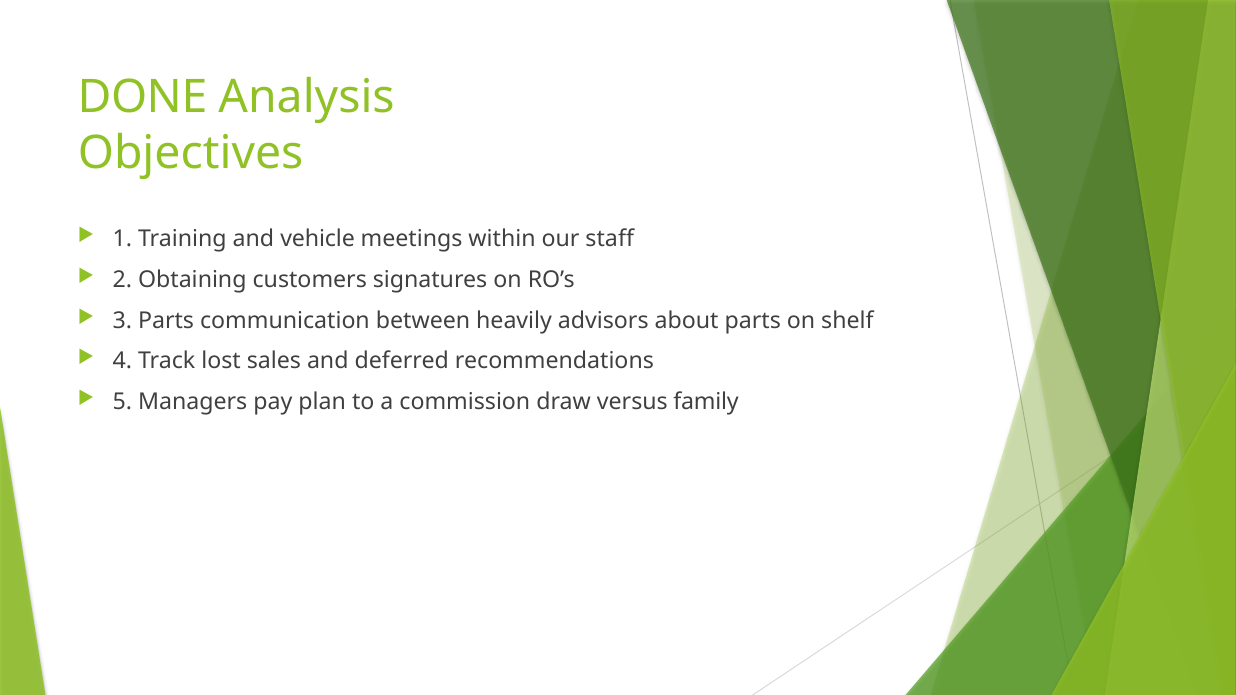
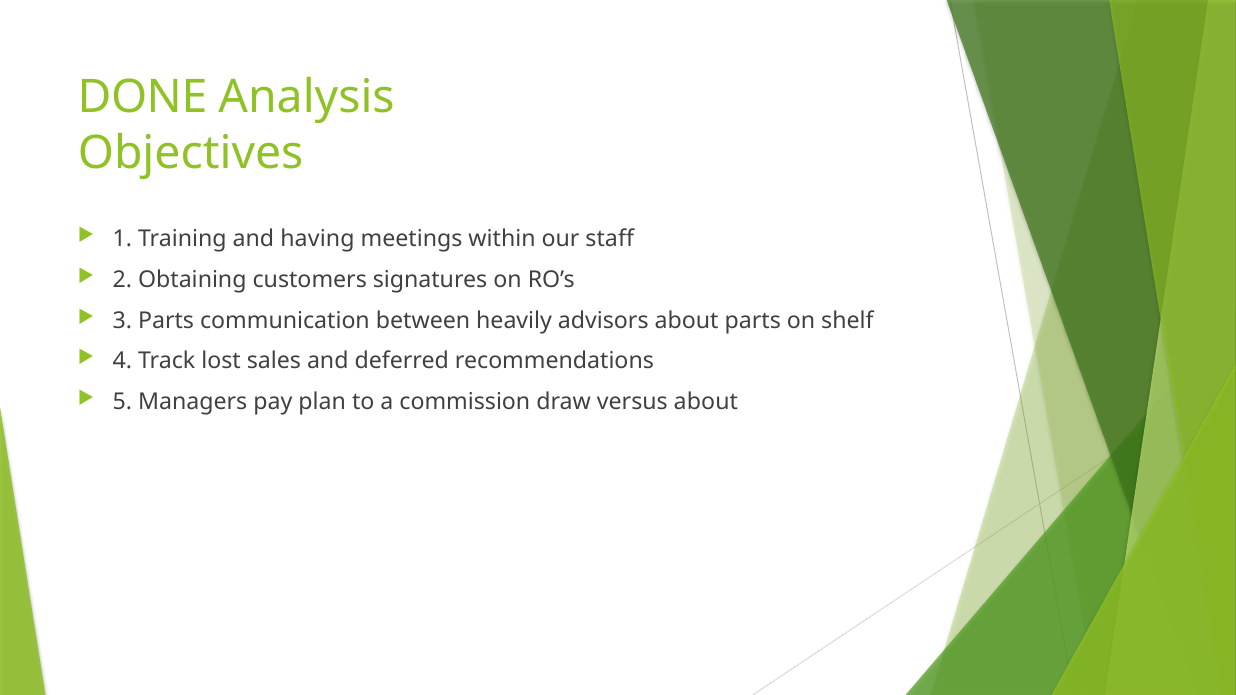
vehicle: vehicle -> having (317, 239)
versus family: family -> about (706, 402)
